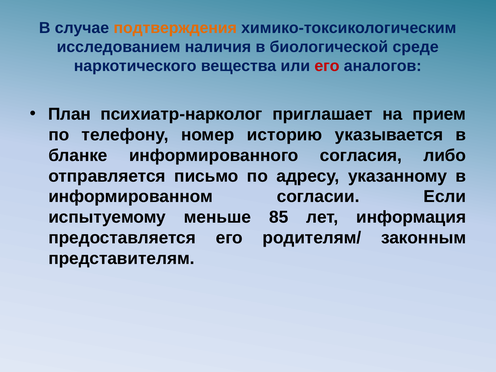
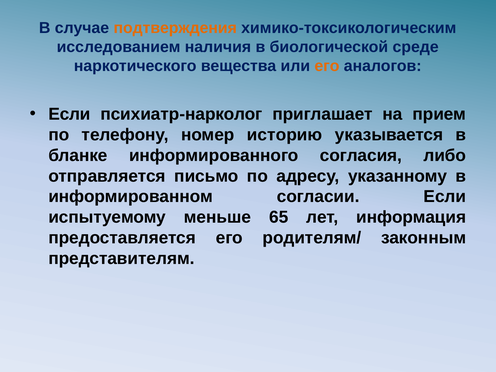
его colour: red -> orange (327, 66)
План: План -> Если (69, 114)
85: 85 -> 65 (279, 217)
